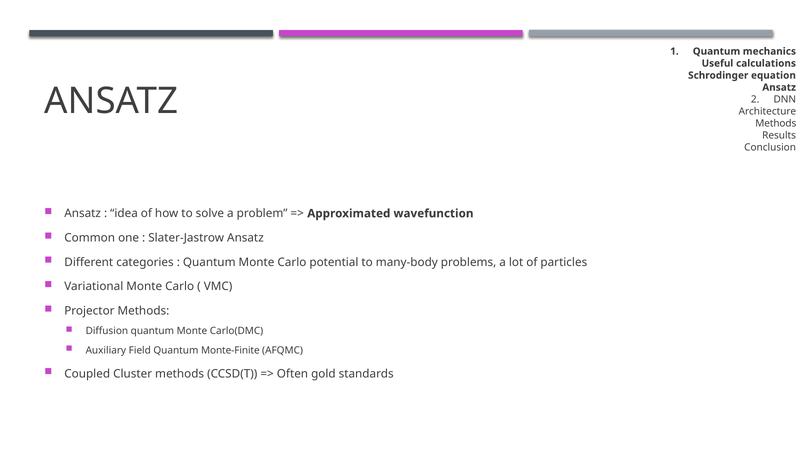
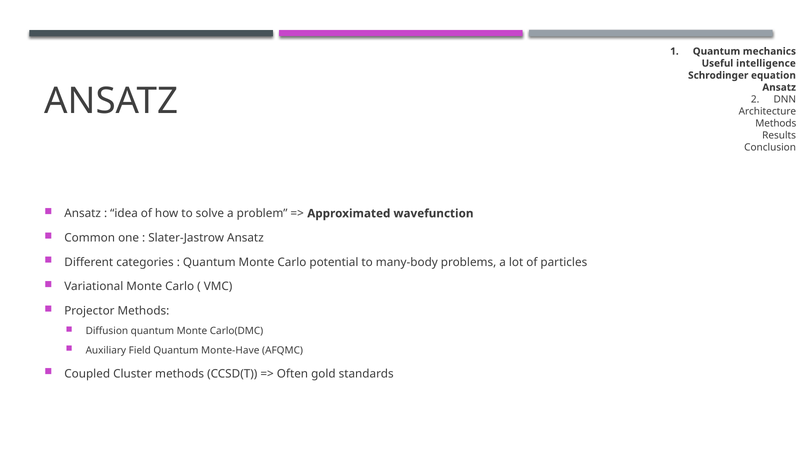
calculations: calculations -> intelligence (766, 63)
Monte-Finite: Monte-Finite -> Monte-Have (230, 350)
